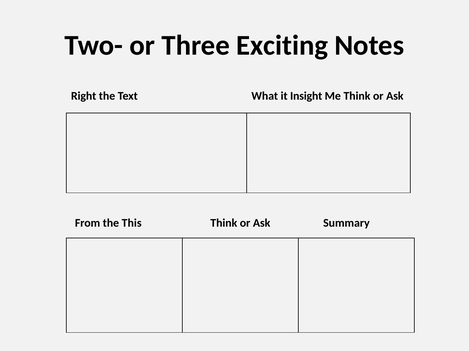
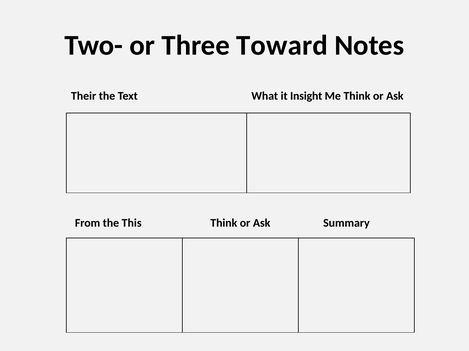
Exciting: Exciting -> Toward (282, 45)
Right: Right -> Their (84, 96)
